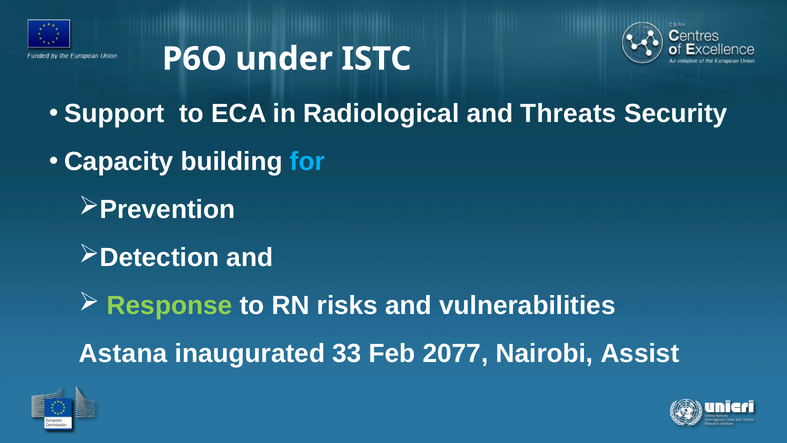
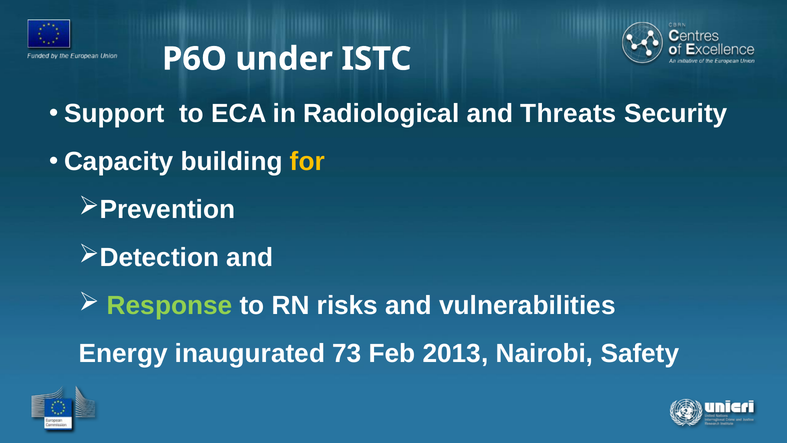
for colour: light blue -> yellow (307, 161)
Astana: Astana -> Energy (123, 354)
33: 33 -> 73 (347, 354)
2077: 2077 -> 2013 (456, 354)
Assist: Assist -> Safety (640, 354)
